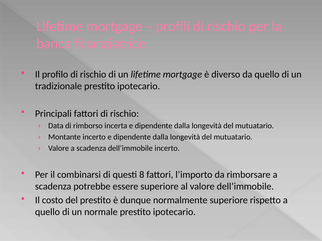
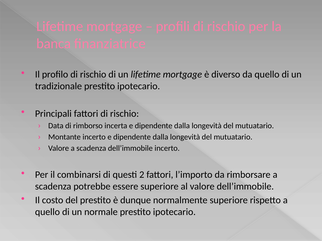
8: 8 -> 2 (142, 175)
